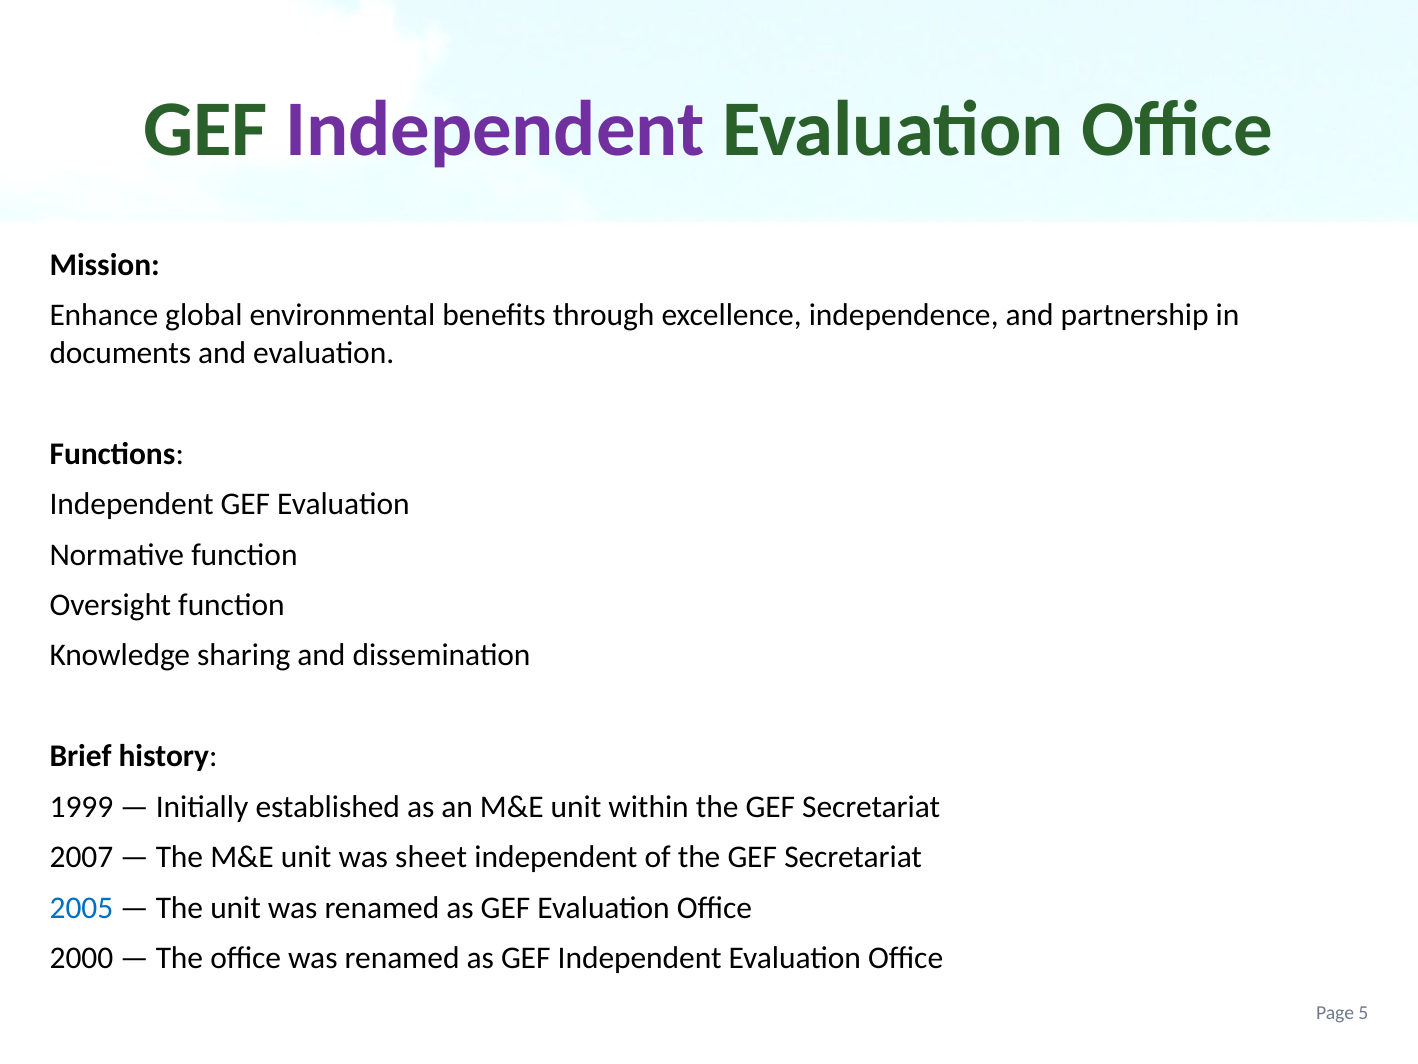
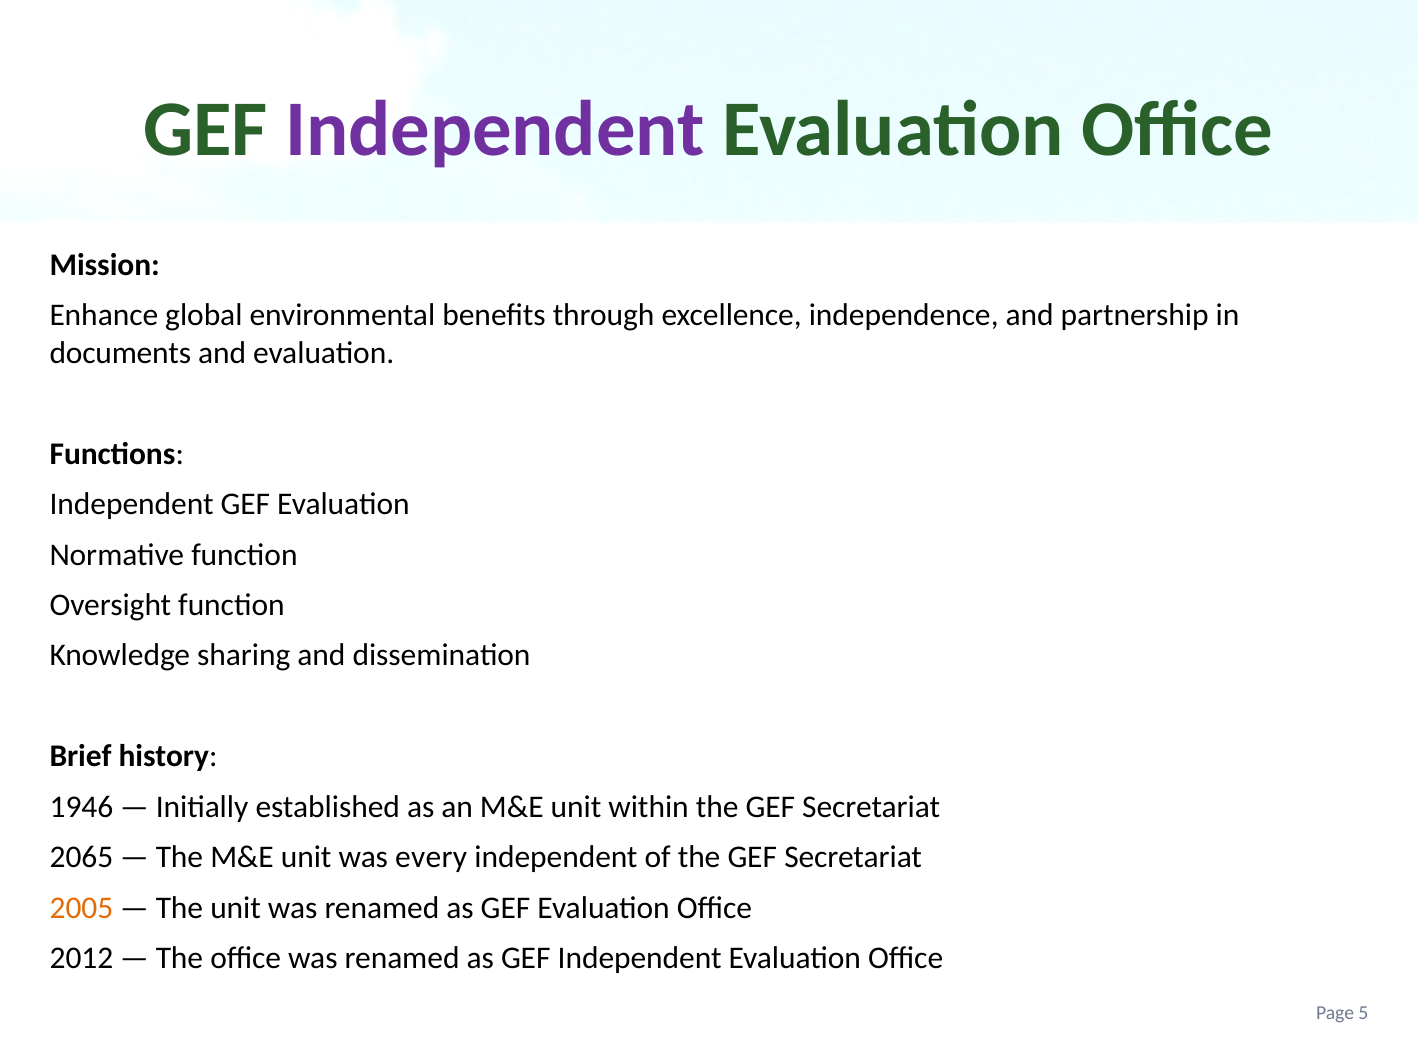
1999: 1999 -> 1946 (81, 806)
2007: 2007 -> 2065 (81, 857)
sheet: sheet -> every (431, 857)
2005 colour: blue -> orange (81, 907)
2000: 2000 -> 2012 (81, 958)
